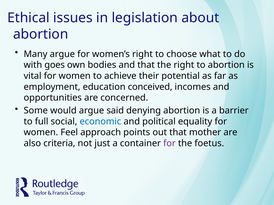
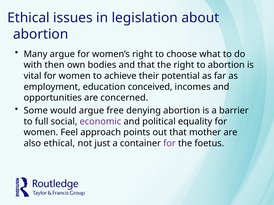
goes: goes -> then (55, 65)
said: said -> free (115, 111)
economic colour: blue -> purple (100, 122)
also criteria: criteria -> ethical (59, 144)
